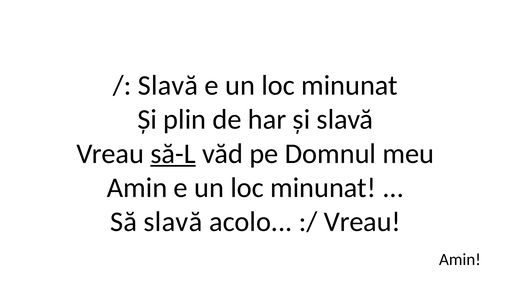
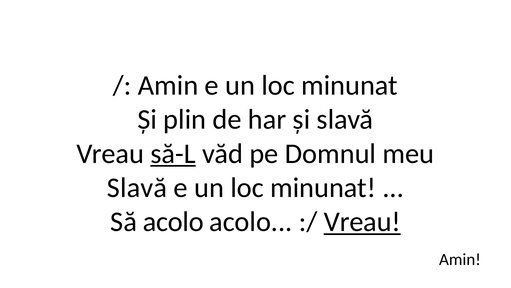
Slavă: Slavă -> Amin (168, 85)
Amin: Amin -> Slavă (137, 187)
Să slavă: slavă -> acolo (173, 221)
Vreau underline: none -> present (362, 221)
